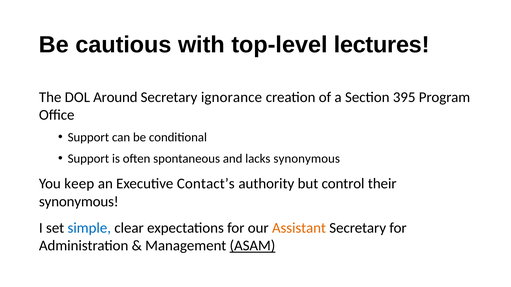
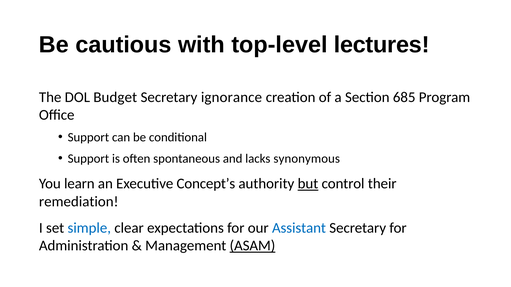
Around: Around -> Budget (115, 97)
395: 395 -> 685 (404, 97)
keep: keep -> learn (79, 184)
Contact’s: Contact’s -> Concept’s (206, 184)
but underline: none -> present (308, 184)
synonymous: synonymous -> remediation (79, 202)
Assistant colour: orange -> blue (299, 228)
